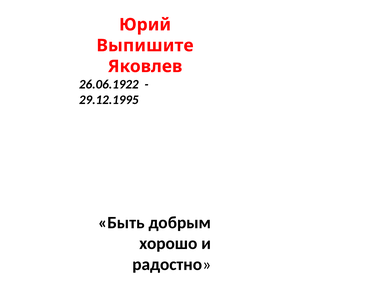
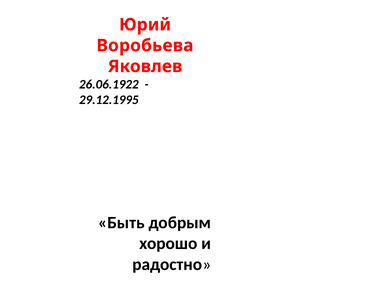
Выпишите: Выпишите -> Воробьева (145, 45)
